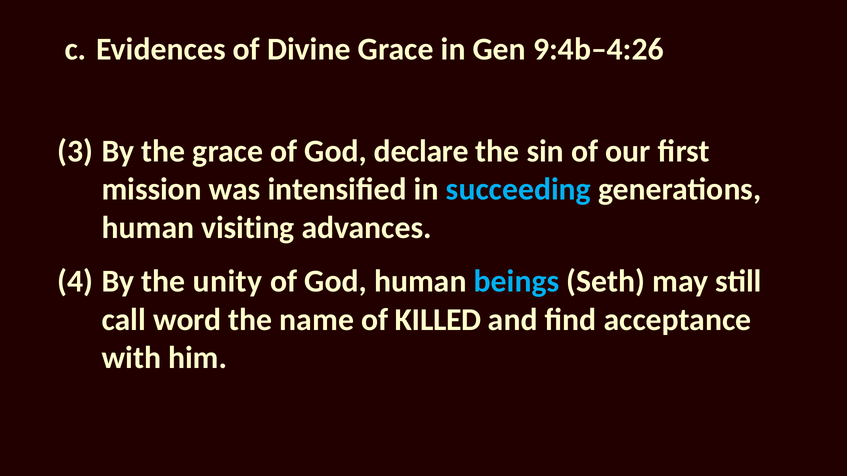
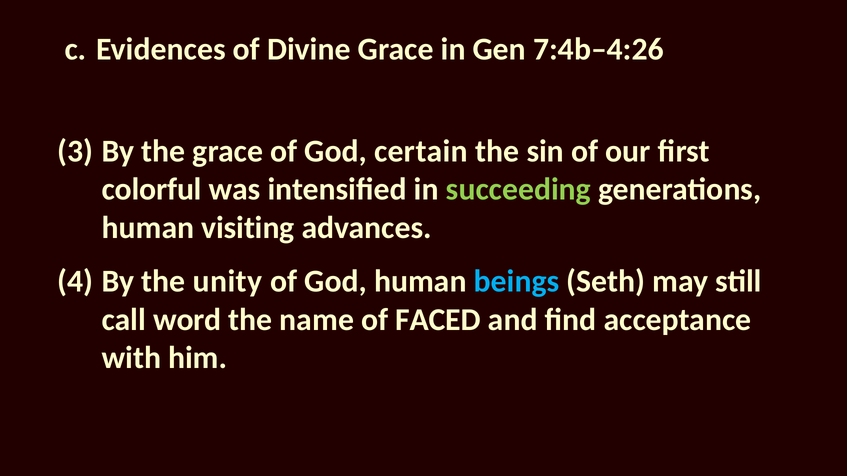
9:4b–4:26: 9:4b–4:26 -> 7:4b–4:26 (598, 50)
declare: declare -> certain (421, 152)
mission: mission -> colorful (152, 190)
succeeding colour: light blue -> light green (518, 190)
KILLED: KILLED -> FACED (438, 320)
